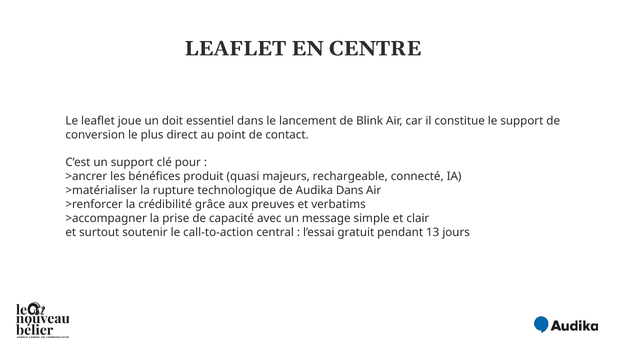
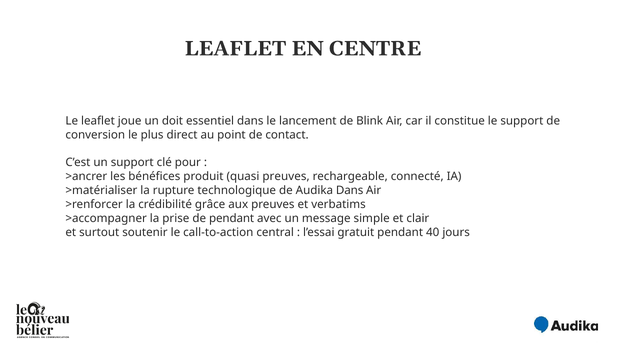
quasi majeurs: majeurs -> preuves (286, 177)
de capacité: capacité -> pendant (232, 218)
13: 13 -> 40 (433, 232)
